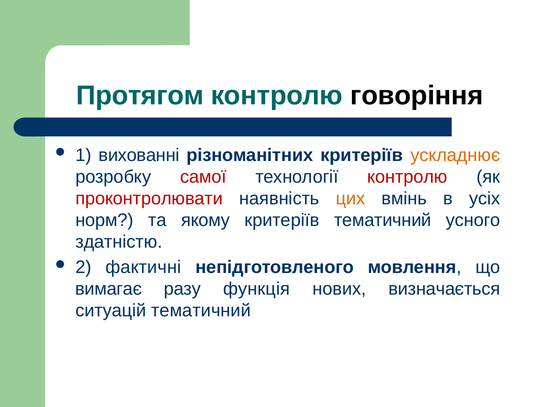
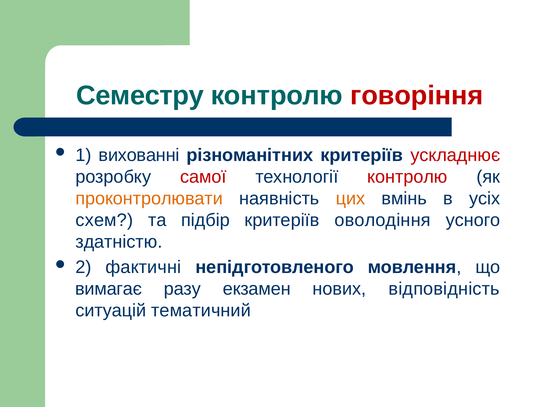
Протягом: Протягом -> Семестру (140, 95)
говоріння colour: black -> red (417, 95)
ускладнює colour: orange -> red (455, 155)
проконтролювати colour: red -> orange (149, 198)
норм: норм -> схем (104, 220)
якому: якому -> підбір (205, 220)
критеріїв тематичний: тематичний -> оволодіння (383, 220)
функція: функція -> екзамен (257, 289)
визначається: визначається -> відповідність (444, 289)
